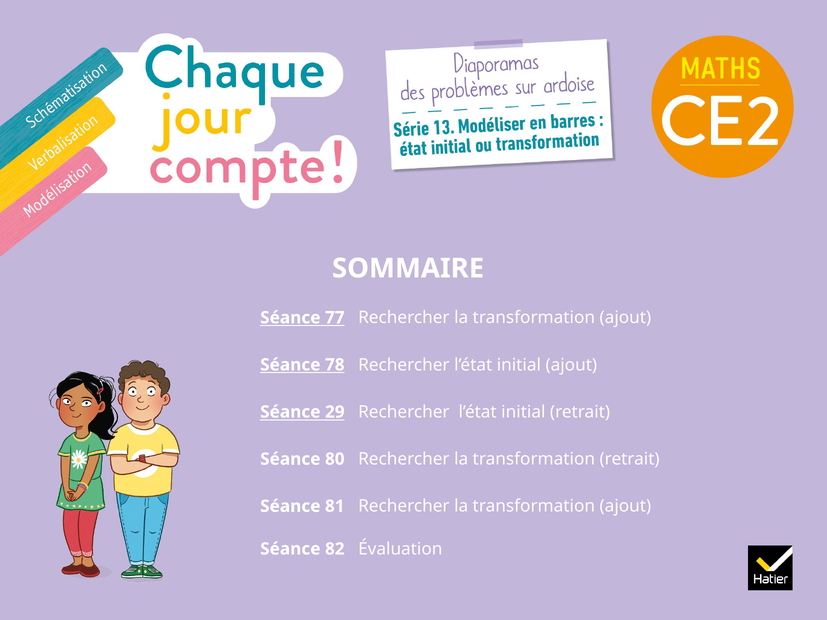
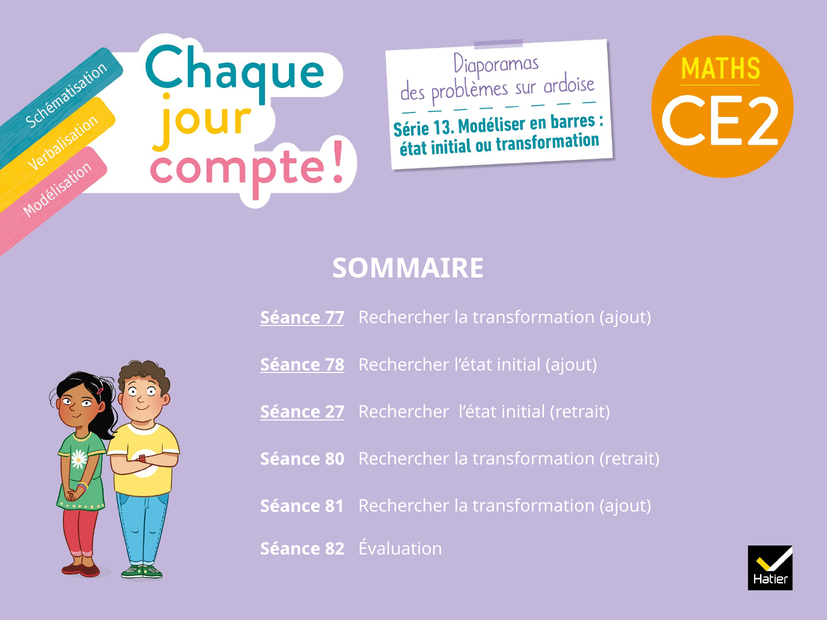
29: 29 -> 27 (335, 412)
